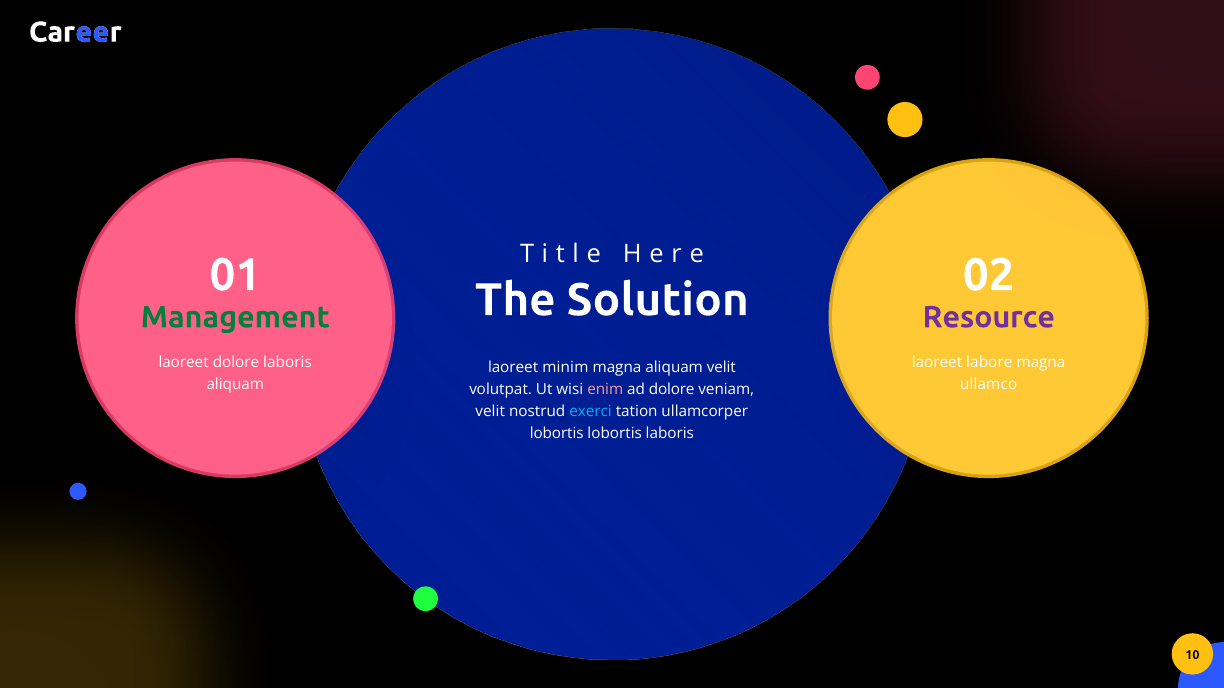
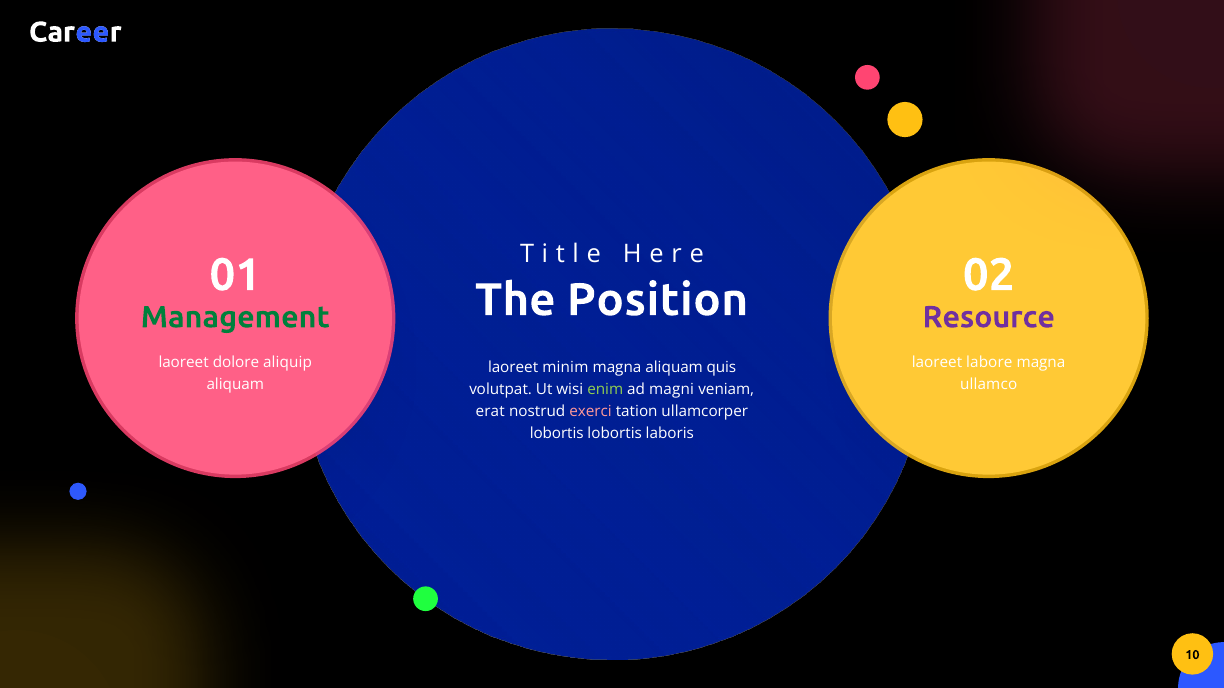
Solution: Solution -> Position (657, 300)
dolore laboris: laboris -> aliquip (288, 363)
aliquam velit: velit -> quis (721, 367)
enim colour: pink -> light green (605, 389)
ad dolore: dolore -> magni (672, 389)
velit: velit -> erat (490, 411)
exerci colour: light blue -> pink (591, 411)
